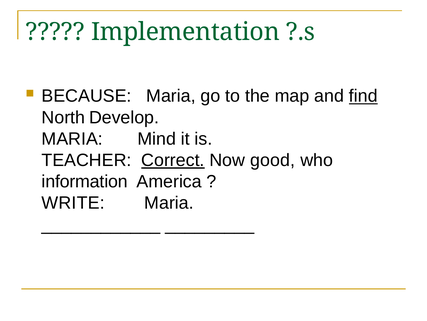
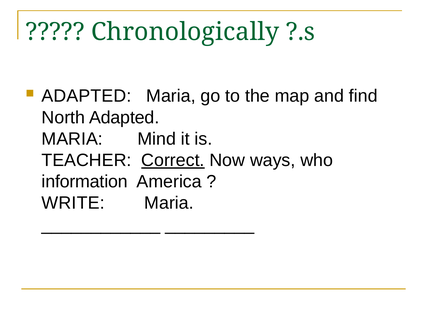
Implementation: Implementation -> Chronologically (185, 32)
BECAUSE: BECAUSE -> ADAPTED (86, 96)
find underline: present -> none (363, 96)
North Develop: Develop -> Adapted (124, 117)
good: good -> ways (273, 160)
